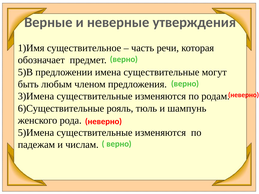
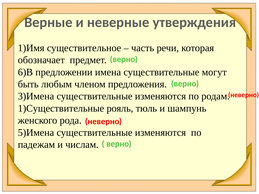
5)В: 5)В -> 6)В (25, 72)
6)Существительные: 6)Существительные -> 1)Существительные (61, 108)
